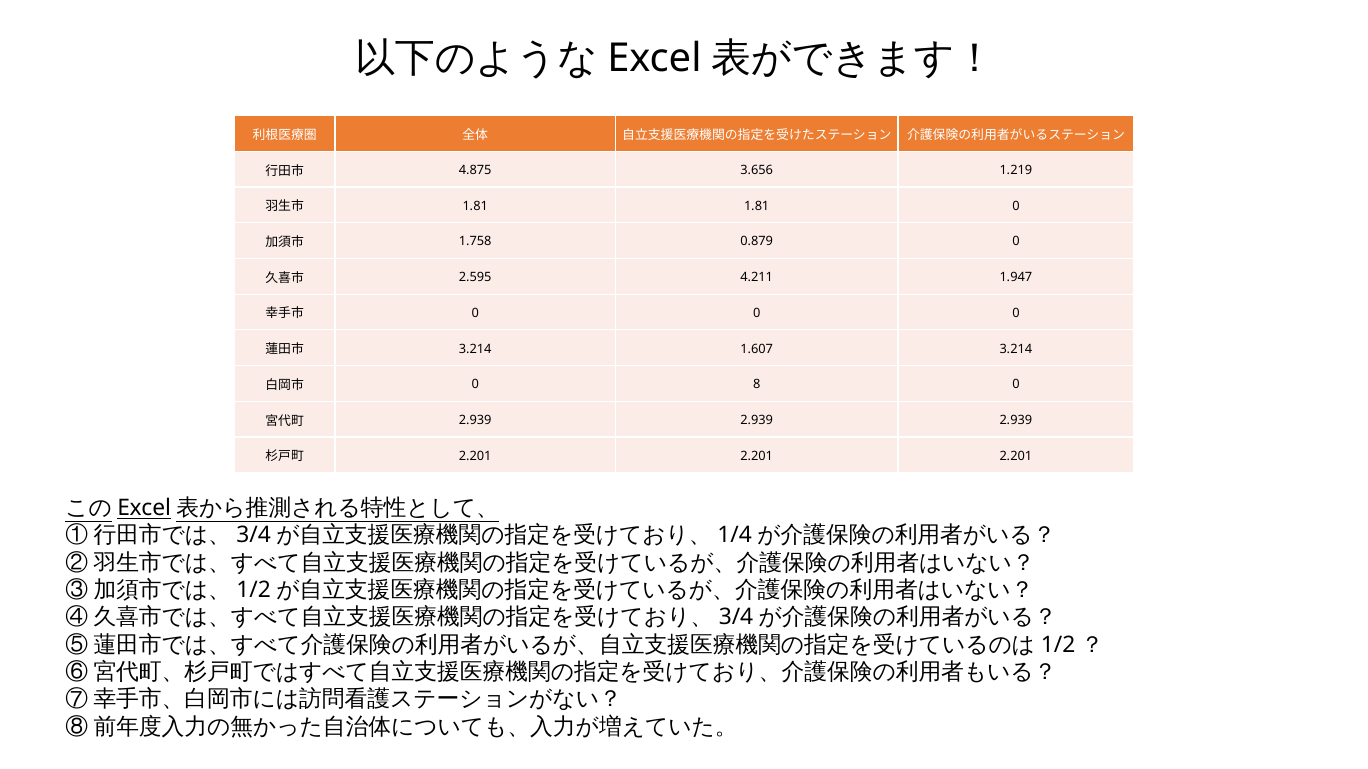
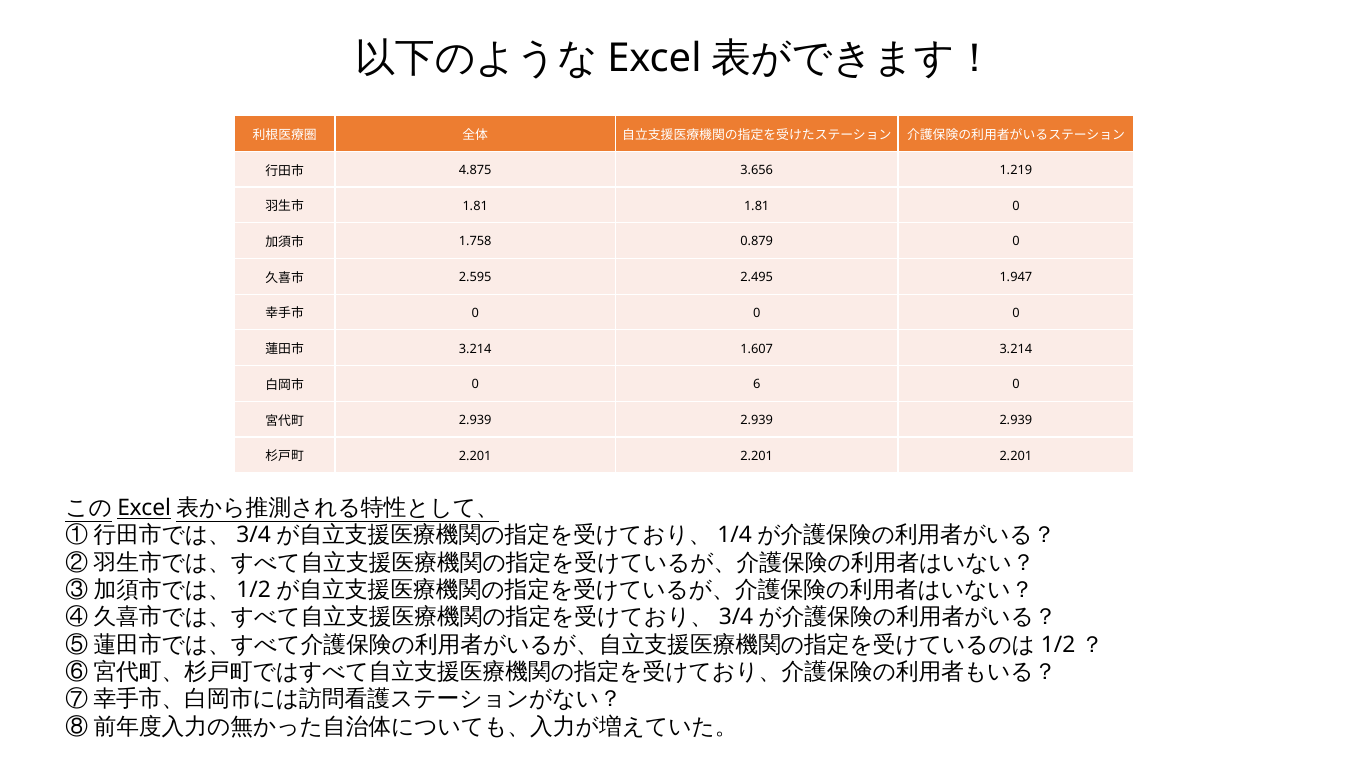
4.211: 4.211 -> 2.495 (757, 278)
8: 8 -> 6 (757, 385)
